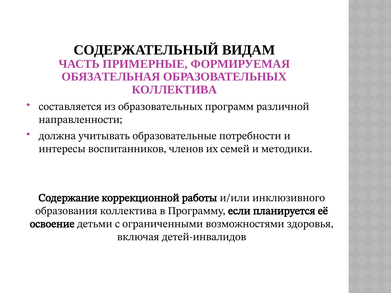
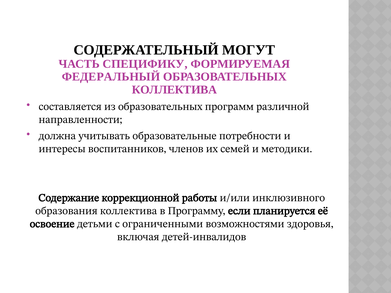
ВИДАМ: ВИДАМ -> МОГУТ (249, 50)
ПРИМЕРНЫЕ: ПРИМЕРНЫЕ -> СПЕЦИФИКУ (145, 64)
ОБЯЗАТЕЛЬНАЯ: ОБЯЗАТЕЛЬНАЯ -> ФЕДЕРАЛЬНЫЙ (111, 77)
